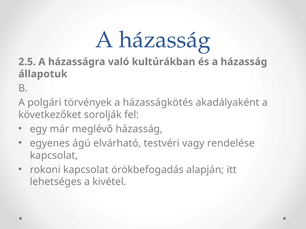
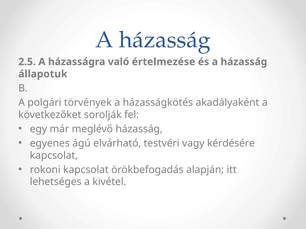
kultúrákban: kultúrákban -> értelmezése (164, 62)
rendelése: rendelése -> kérdésére (231, 144)
